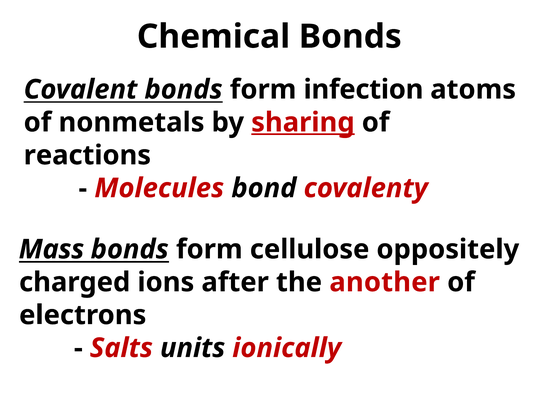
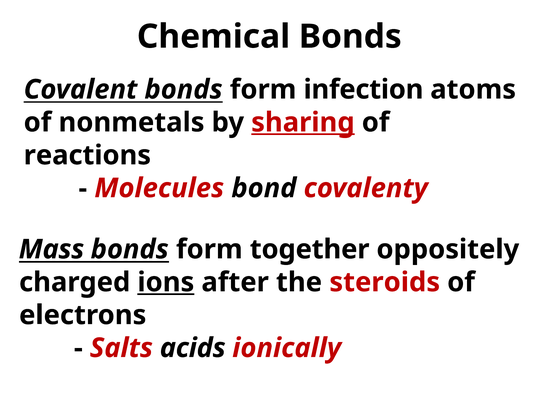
cellulose: cellulose -> together (310, 249)
ions underline: none -> present (166, 282)
another: another -> steroids (385, 282)
units: units -> acids (193, 348)
